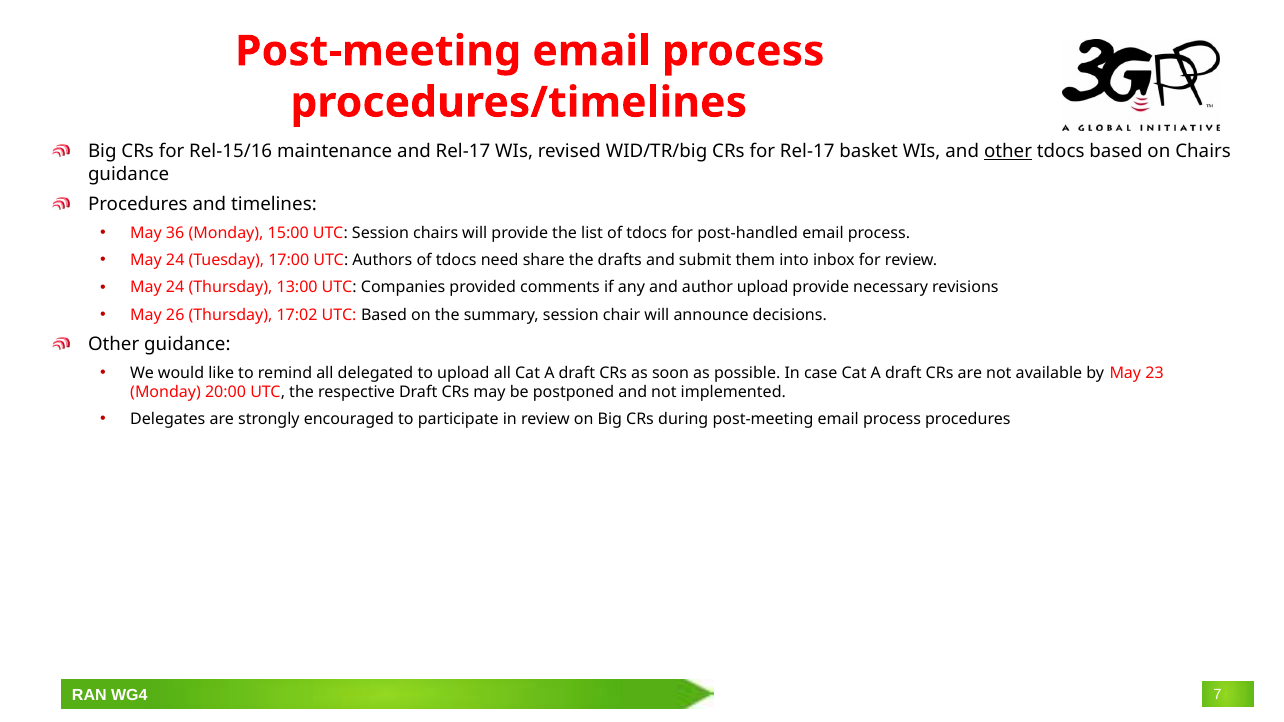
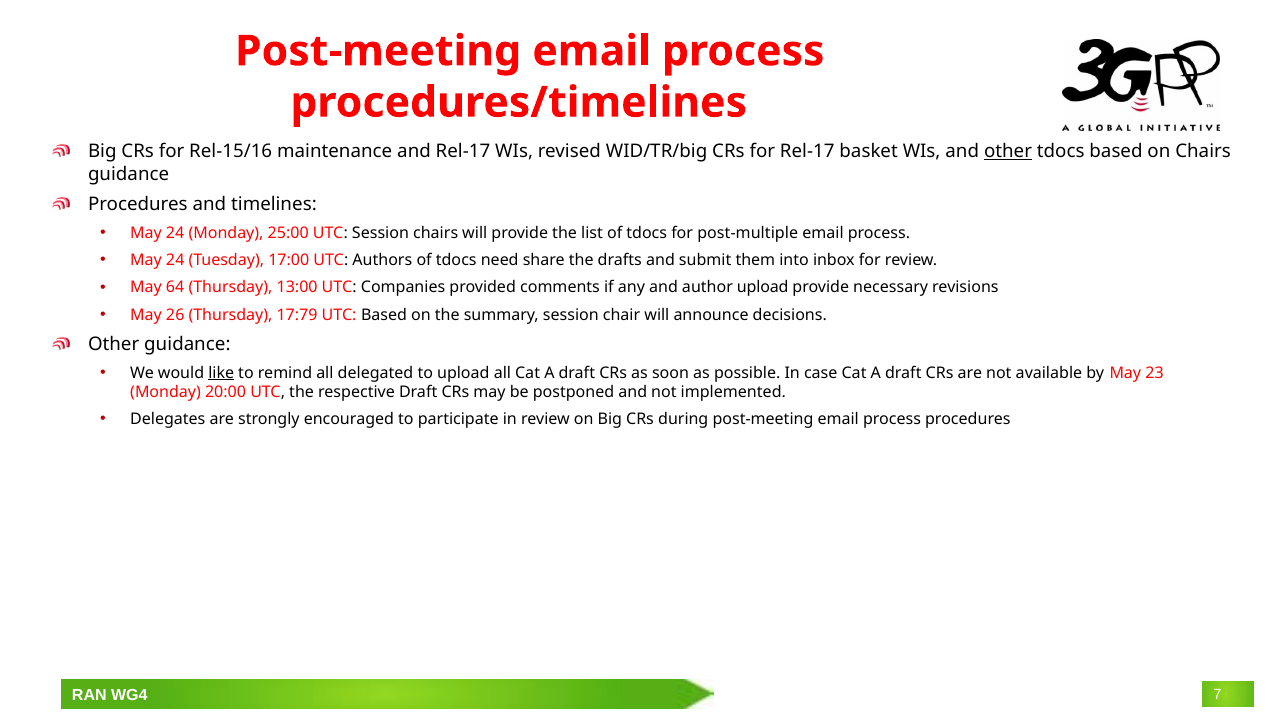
36: 36 -> 24 (175, 233)
15:00: 15:00 -> 25:00 (288, 233)
post-handled: post-handled -> post-multiple (748, 233)
24: 24 -> 64 (175, 288)
17:02: 17:02 -> 17:79 (297, 315)
like underline: none -> present (221, 373)
